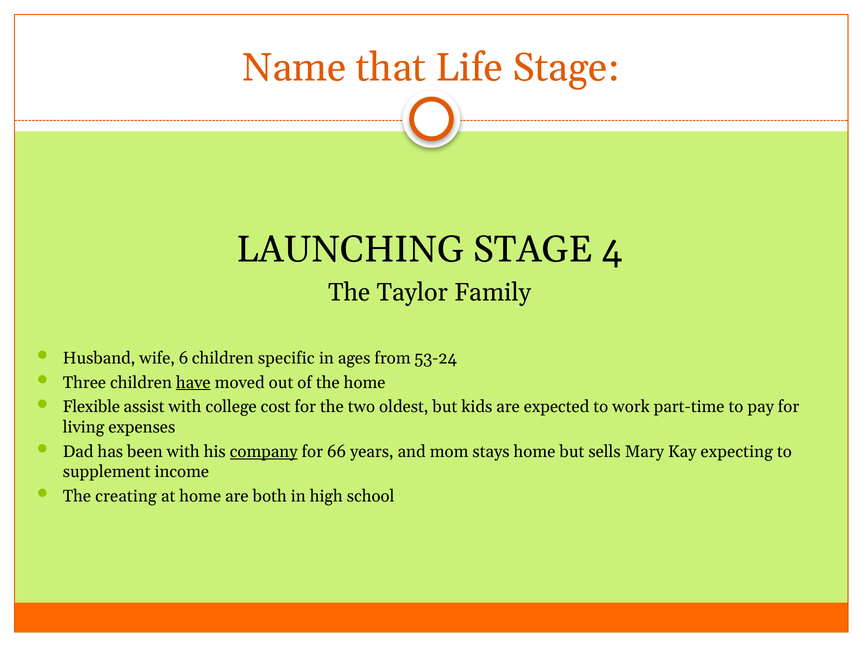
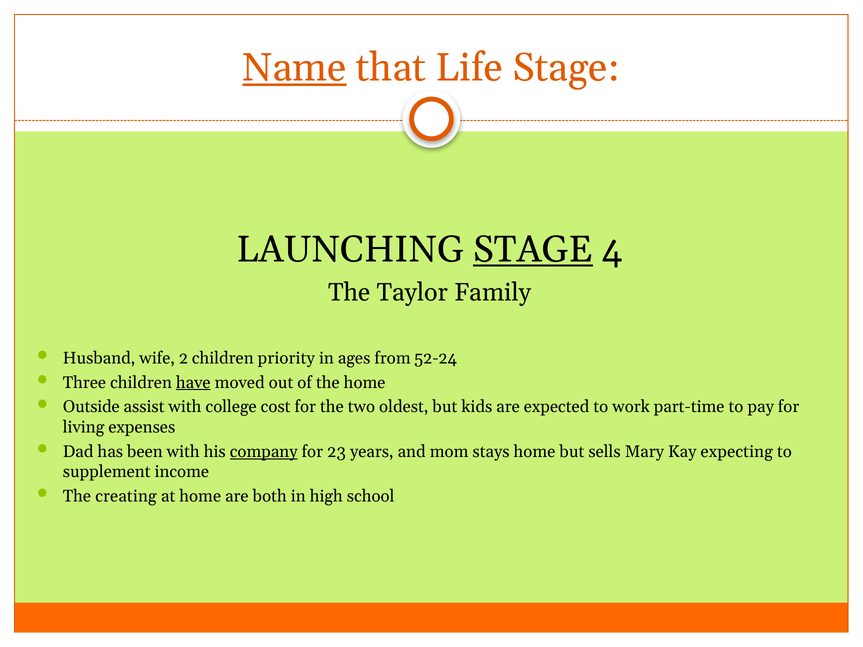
Name underline: none -> present (294, 68)
STAGE underline: none -> present (533, 250)
6: 6 -> 2 (184, 358)
specific: specific -> priority (286, 358)
53-24: 53-24 -> 52-24 (436, 358)
Flexible: Flexible -> Outside (91, 407)
66: 66 -> 23 (336, 452)
